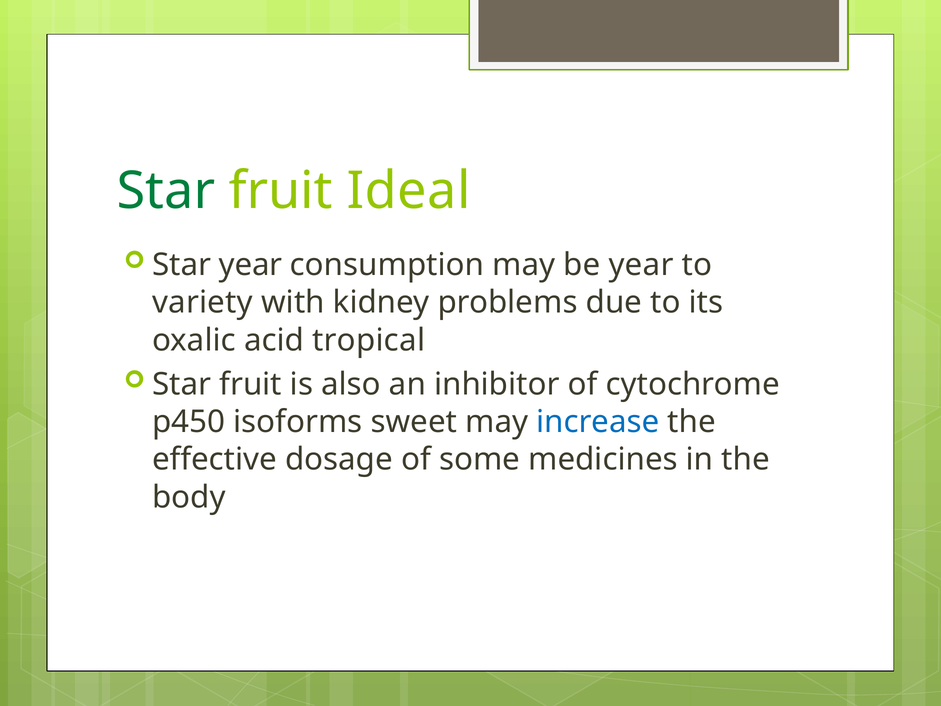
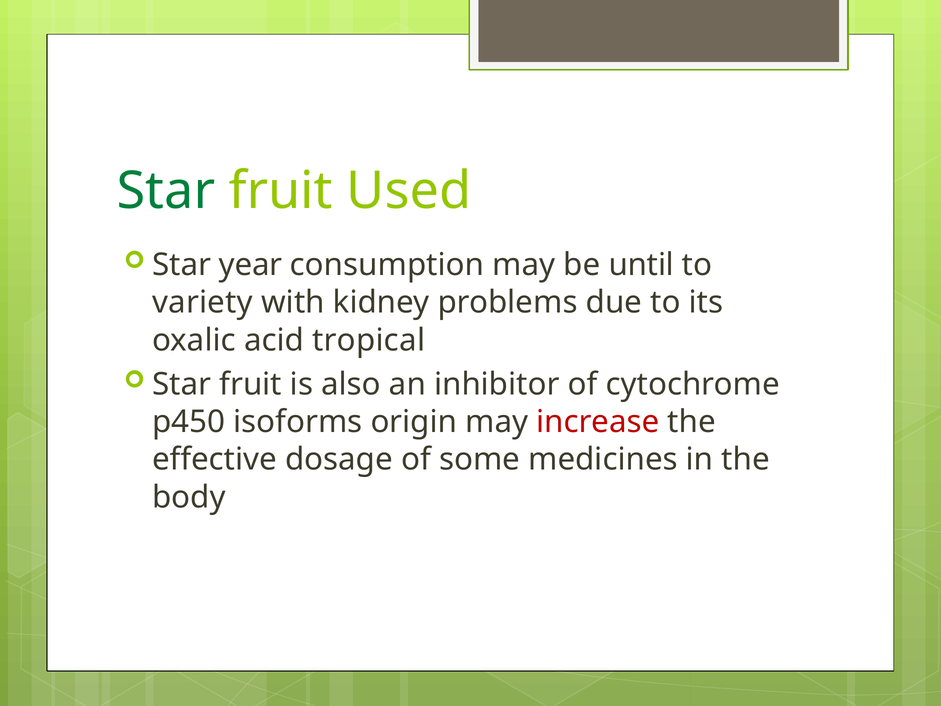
Ideal: Ideal -> Used (409, 191)
be year: year -> until (641, 265)
sweet: sweet -> origin (414, 422)
increase colour: blue -> red (598, 422)
